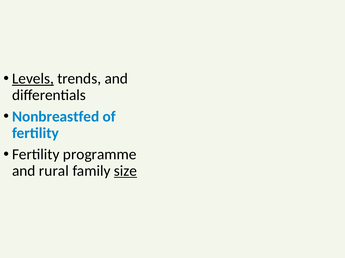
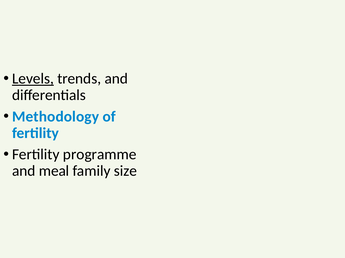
Nonbreastfed: Nonbreastfed -> Methodology (56, 117)
rural: rural -> meal (54, 171)
size underline: present -> none (125, 171)
